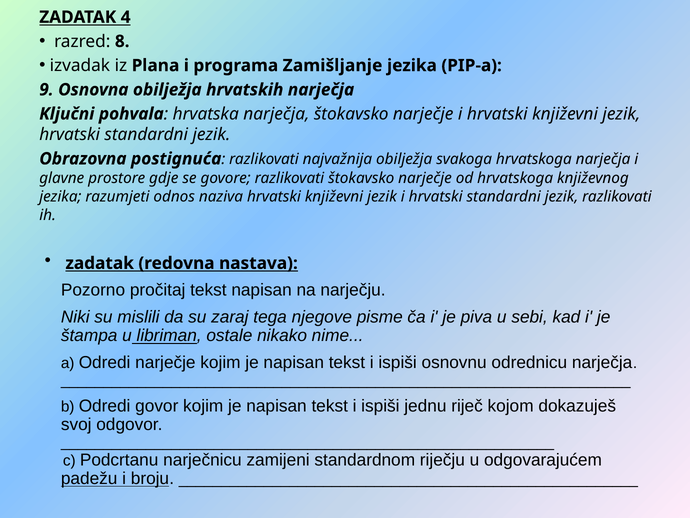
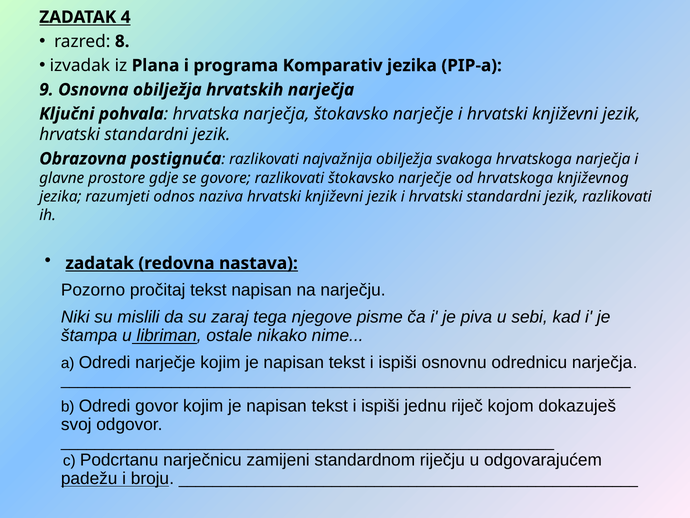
Zamišljanje: Zamišljanje -> Komparativ (333, 65)
